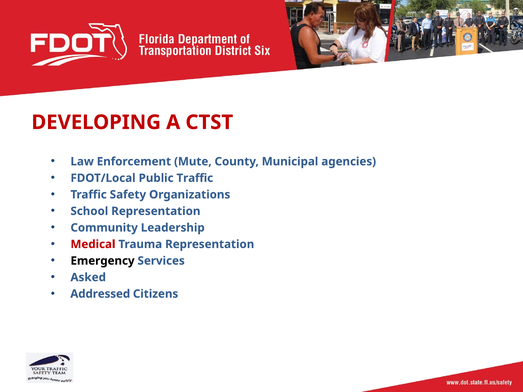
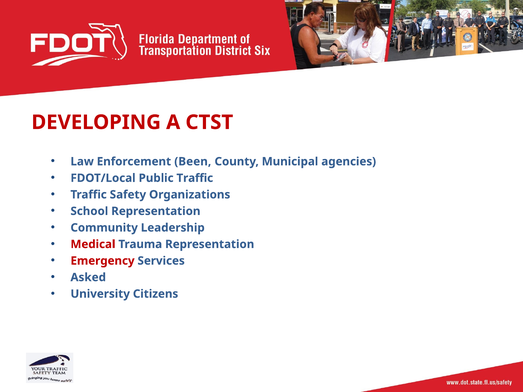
Mute: Mute -> Been (193, 162)
Emergency colour: black -> red (103, 261)
Addressed: Addressed -> University (100, 294)
